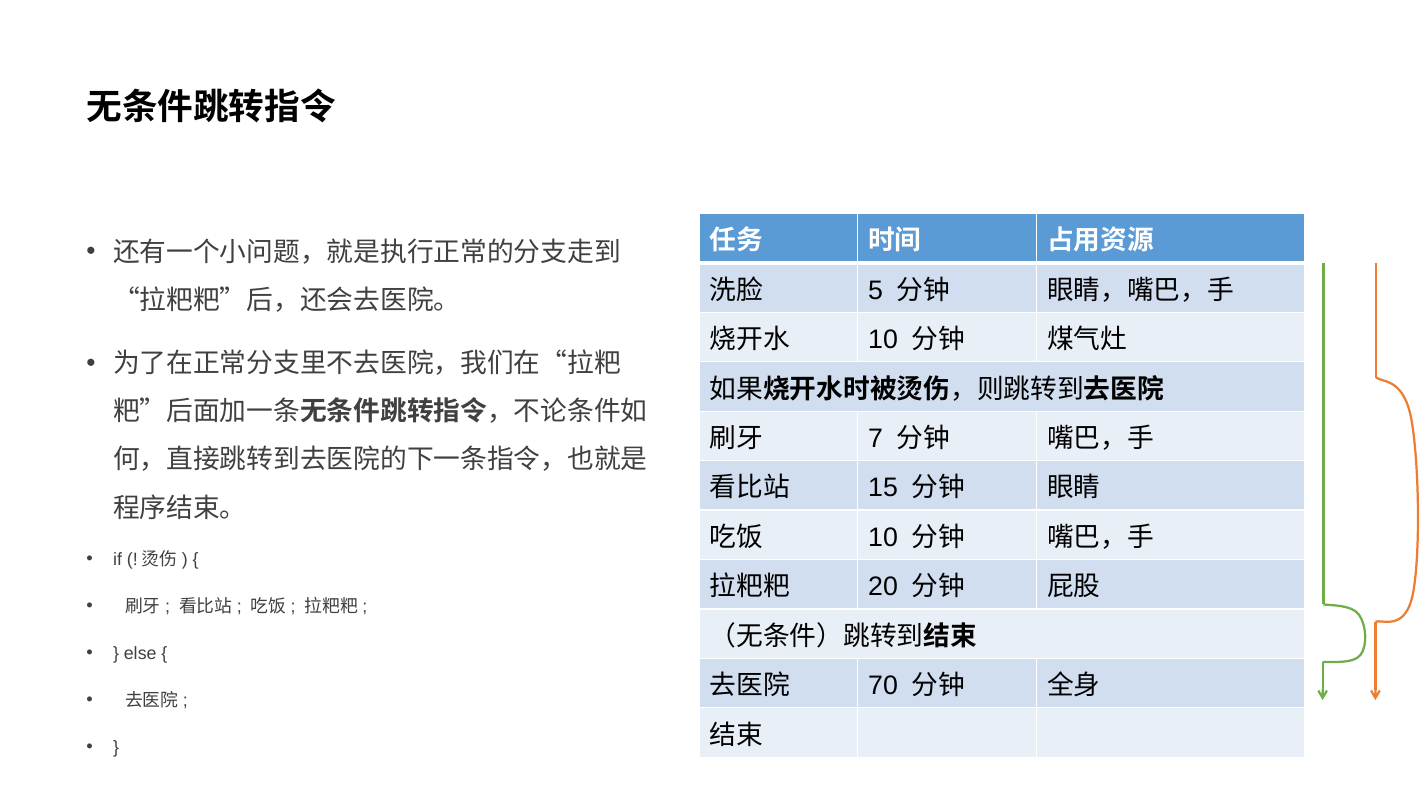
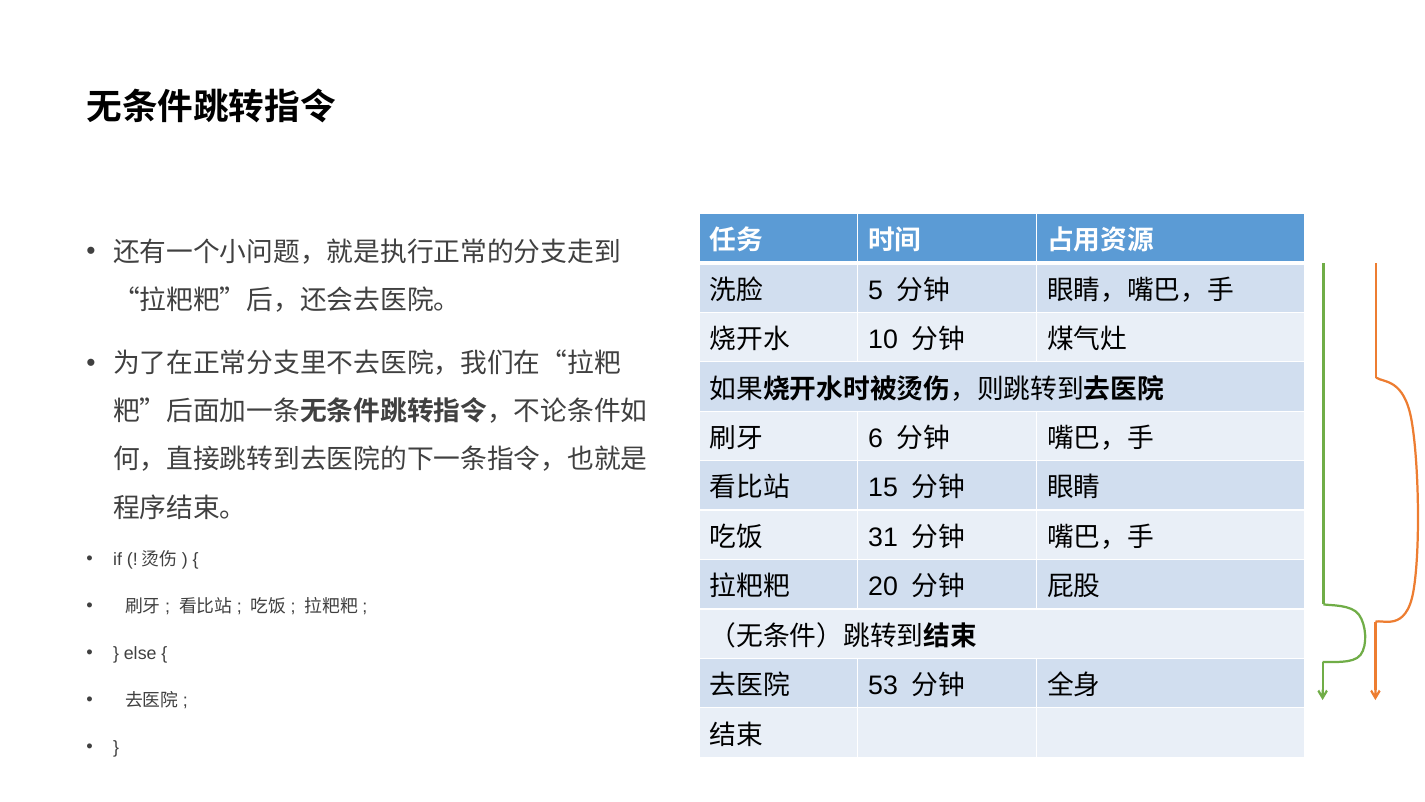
7: 7 -> 6 (876, 438)
10: 10 -> 31 (883, 537)
70: 70 -> 53 (883, 685)
